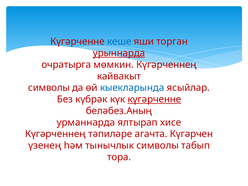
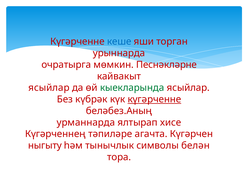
урыннарда underline: present -> none (119, 53)
мөмкин Күгәрченнең: Күгәрченнең -> Песнәкләрне (166, 65)
символы: символы -> ясыйлар (49, 88)
кыекларында colour: blue -> green (132, 88)
үзенең: үзенең -> ныгыту (45, 146)
табып: табып -> белән (195, 146)
